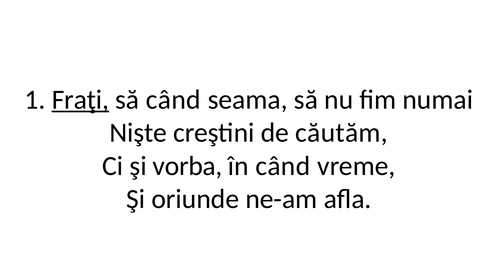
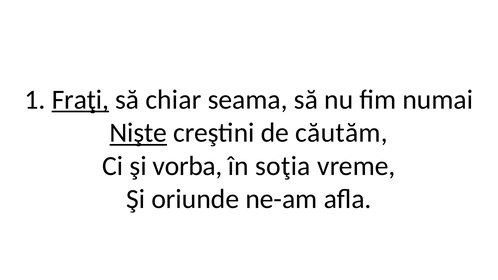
să când: când -> chiar (173, 100)
Nişte underline: none -> present (138, 133)
în când: când -> soţia (283, 166)
